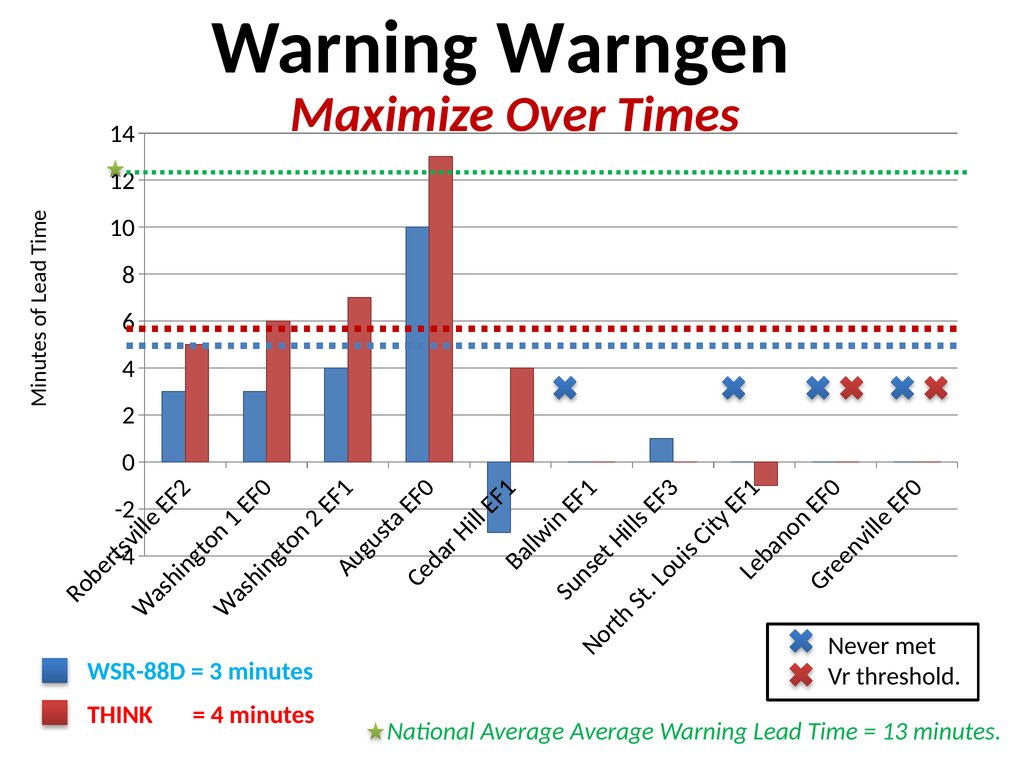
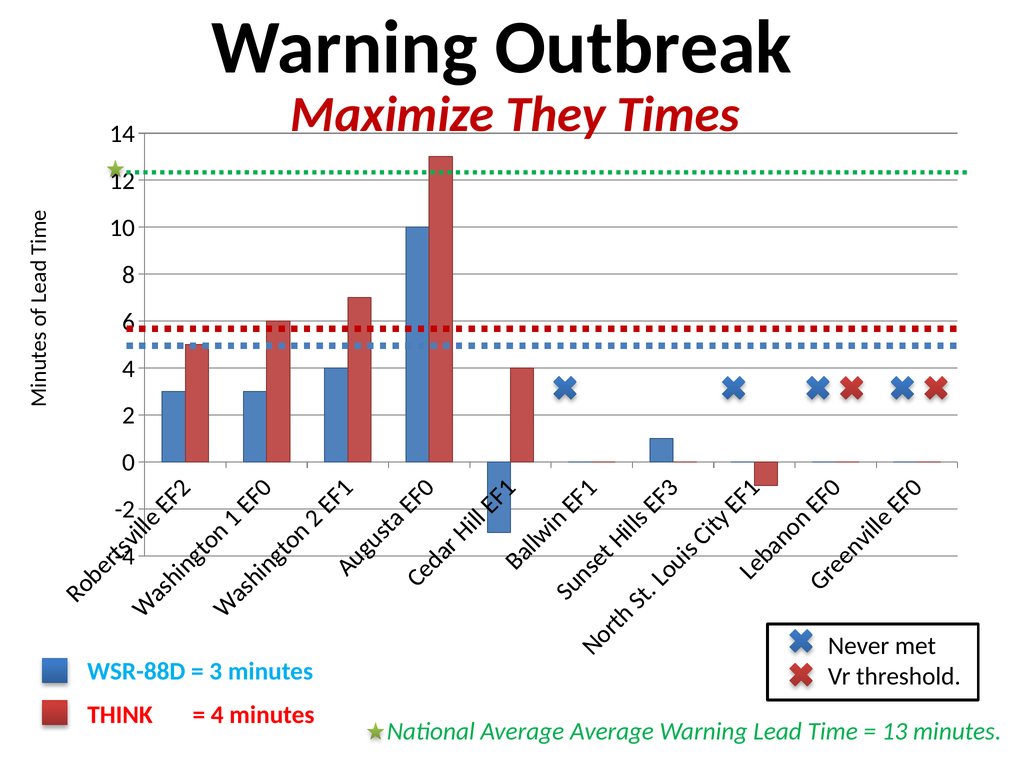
Warngen: Warngen -> Outbreak (643, 47)
Over: Over -> They (556, 115)
